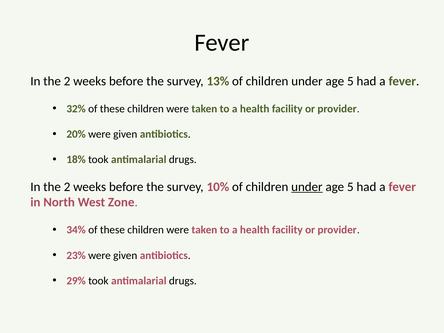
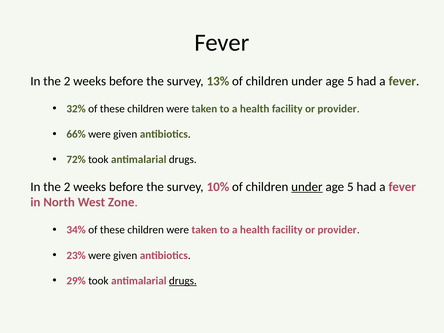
20%: 20% -> 66% (76, 134)
18%: 18% -> 72% (76, 160)
drugs underline: none -> present (183, 281)
